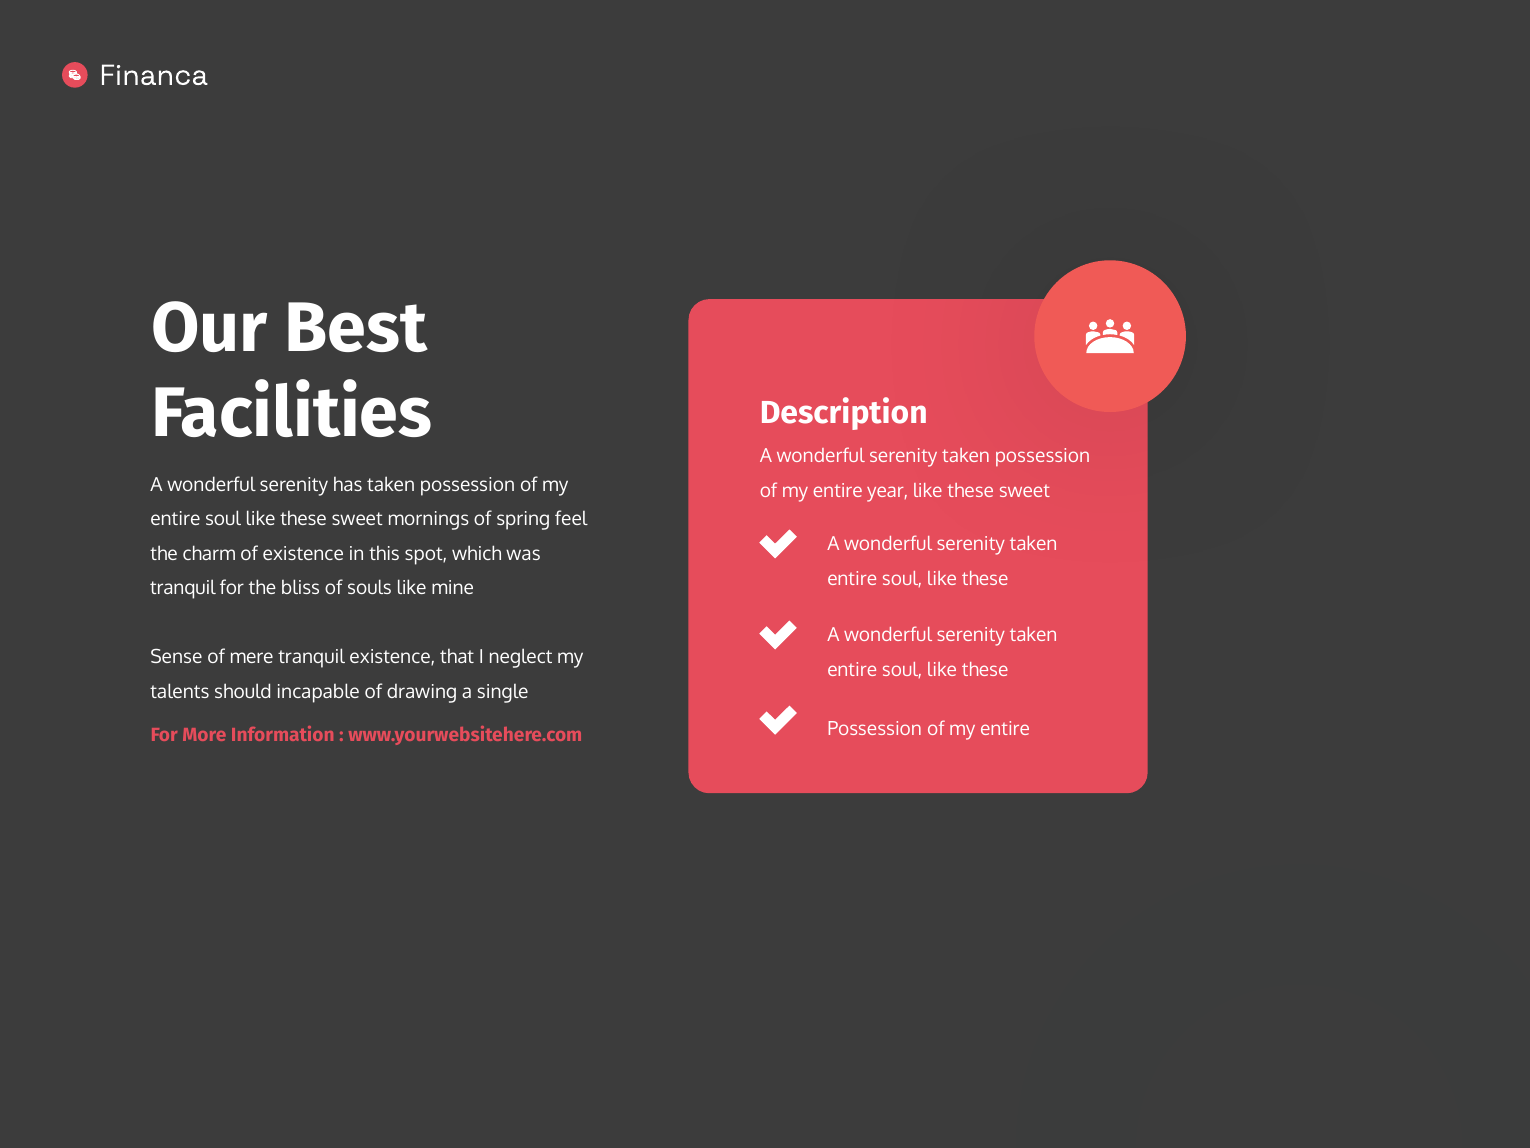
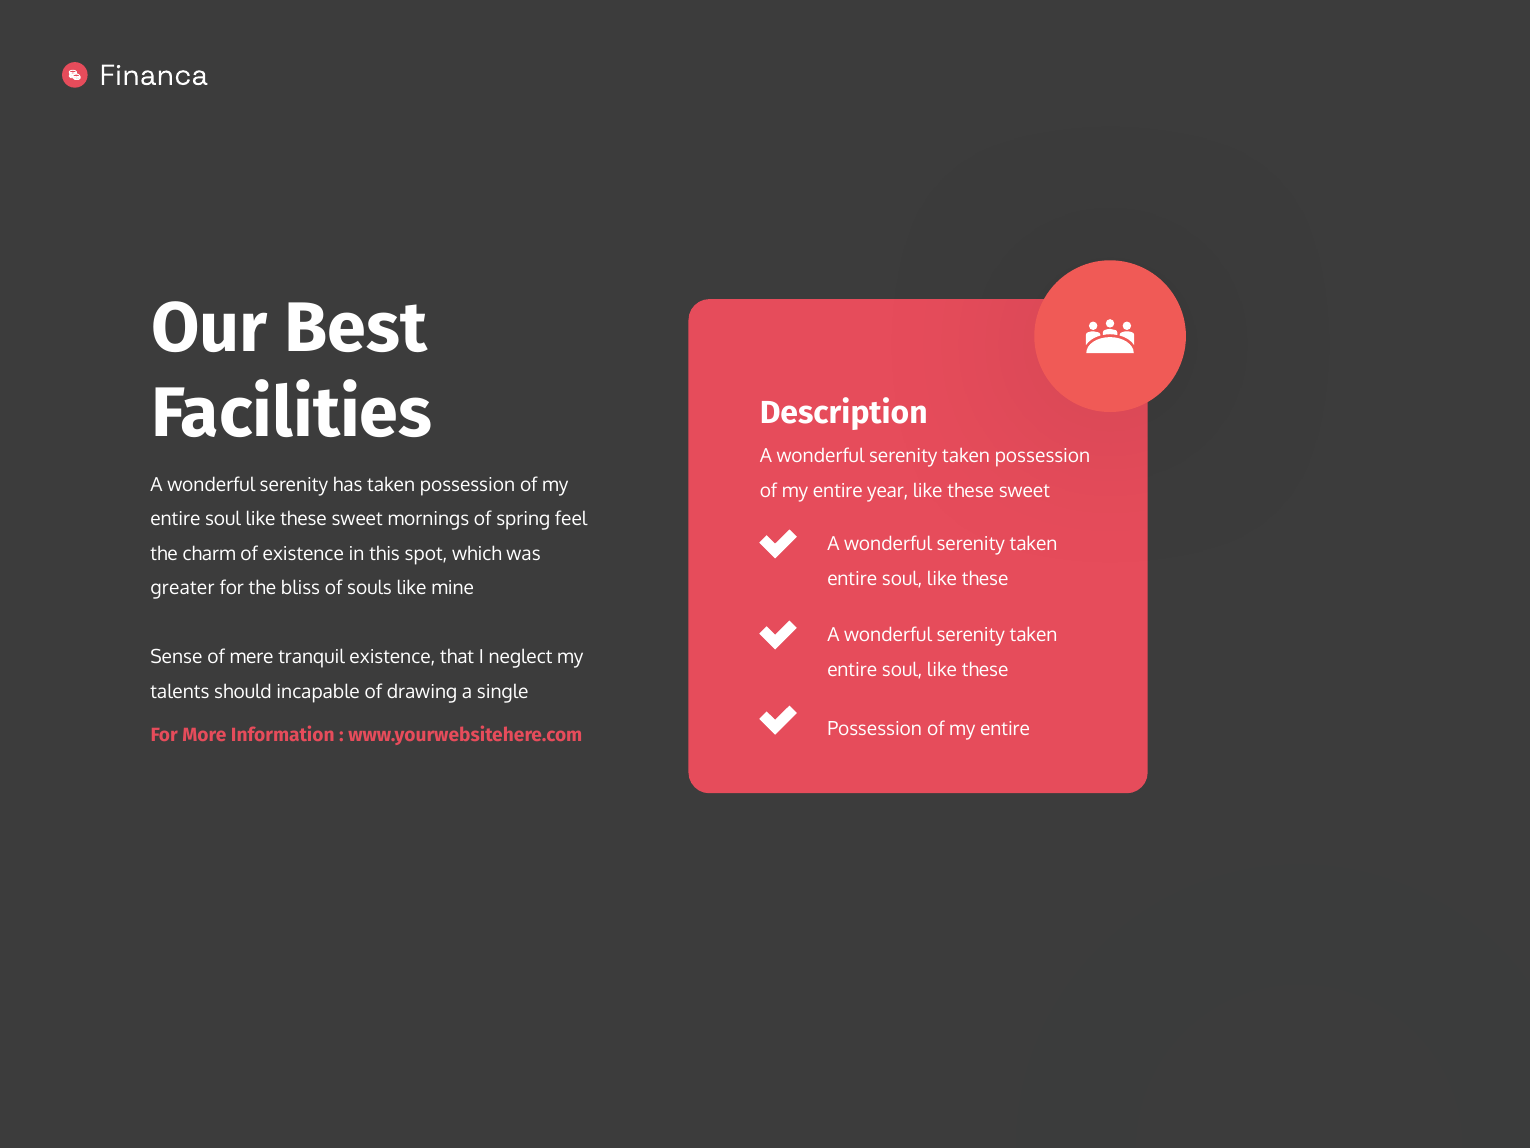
tranquil: tranquil -> greater (183, 588)
